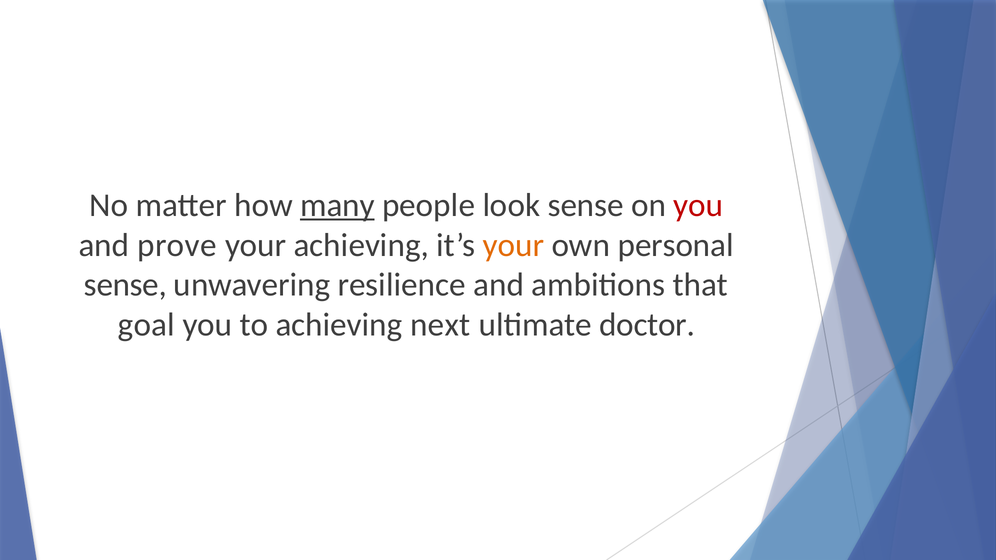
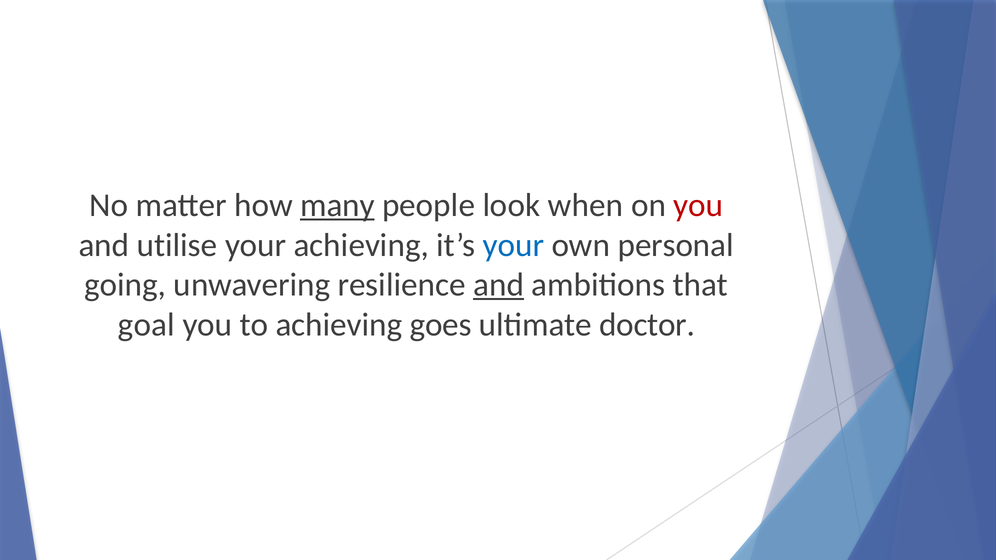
look sense: sense -> when (586, 205)
prove: prove -> utilise (177, 245)
your colour: orange -> blue (514, 245)
sense: sense -> going (125, 285)
and underline: none -> present (499, 285)
next: next -> goes (441, 325)
